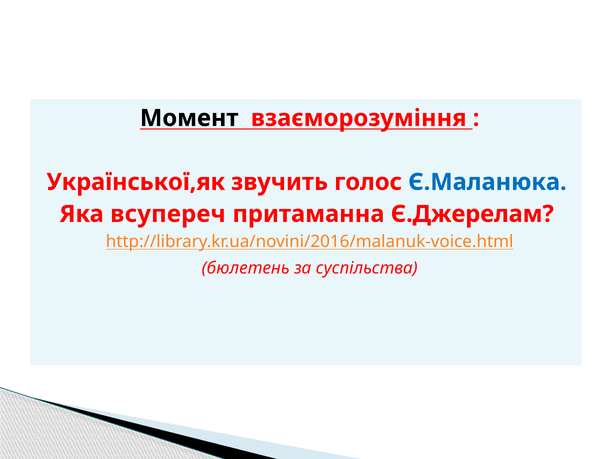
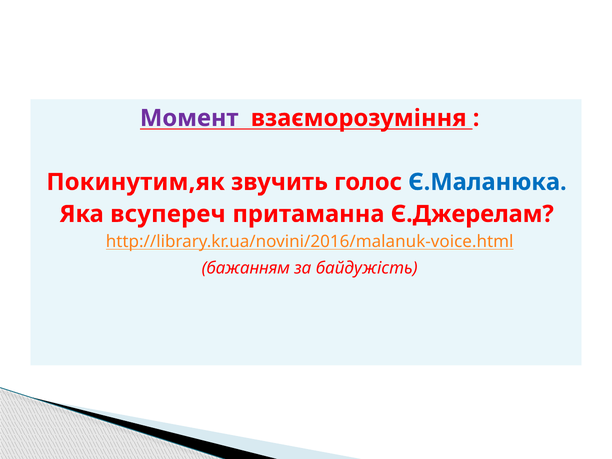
Момент colour: black -> purple (189, 118)
Української,як: Української,як -> Покинутим,як (136, 182)
бюлетень: бюлетень -> бажанням (246, 268)
суспільства: суспільства -> байдужість (367, 268)
